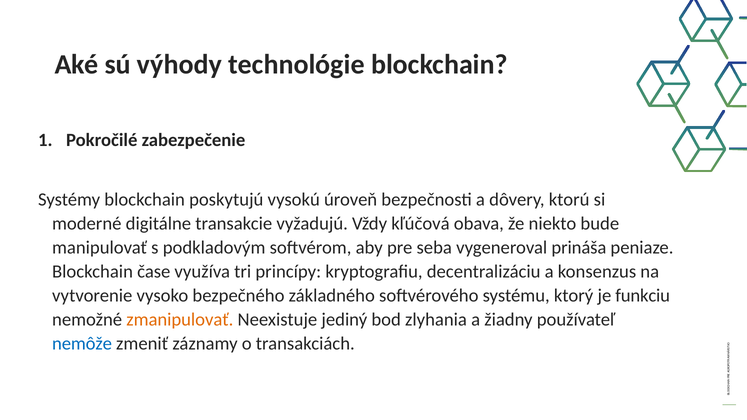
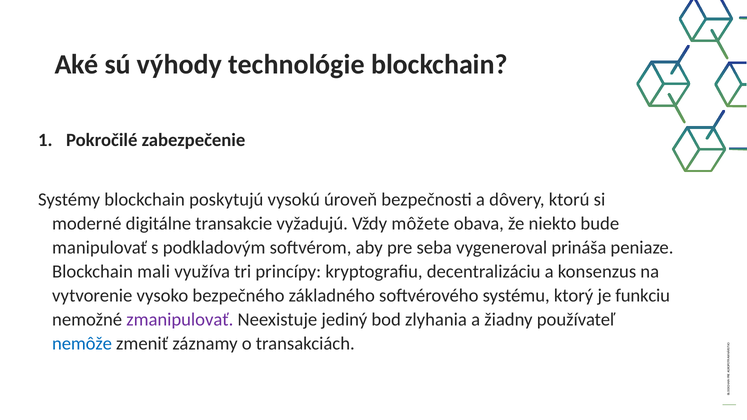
kľúčová: kľúčová -> môžete (420, 224)
čase: čase -> mali (154, 272)
zmanipulovať colour: orange -> purple (180, 320)
